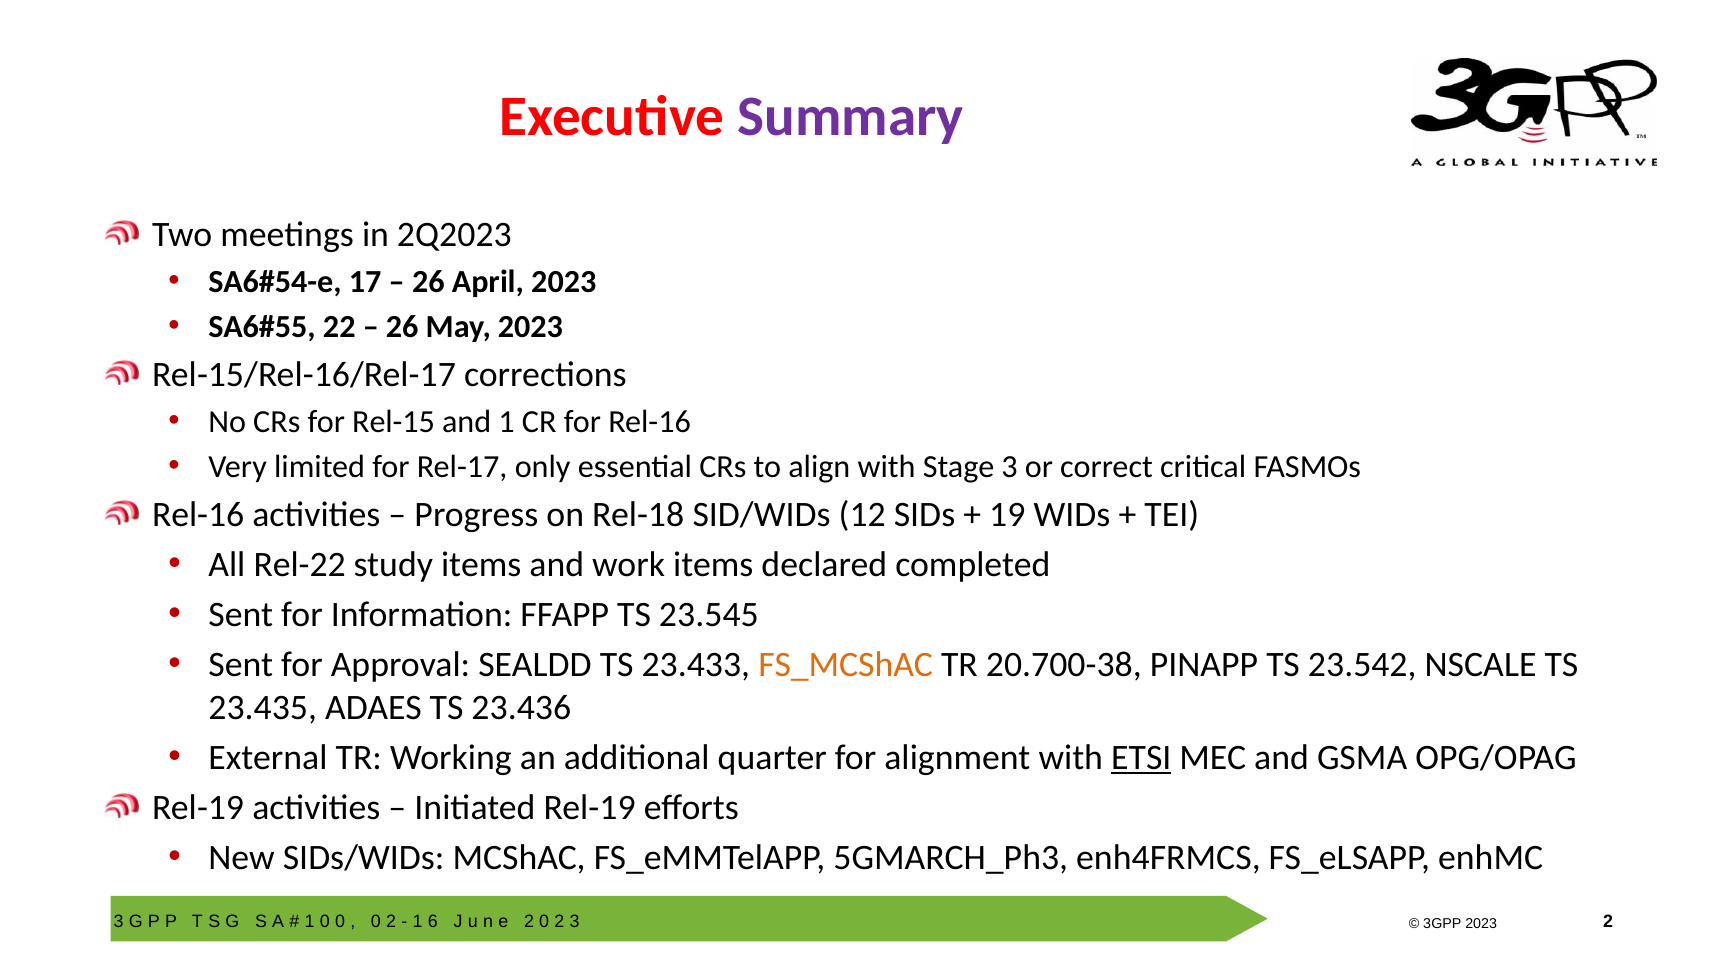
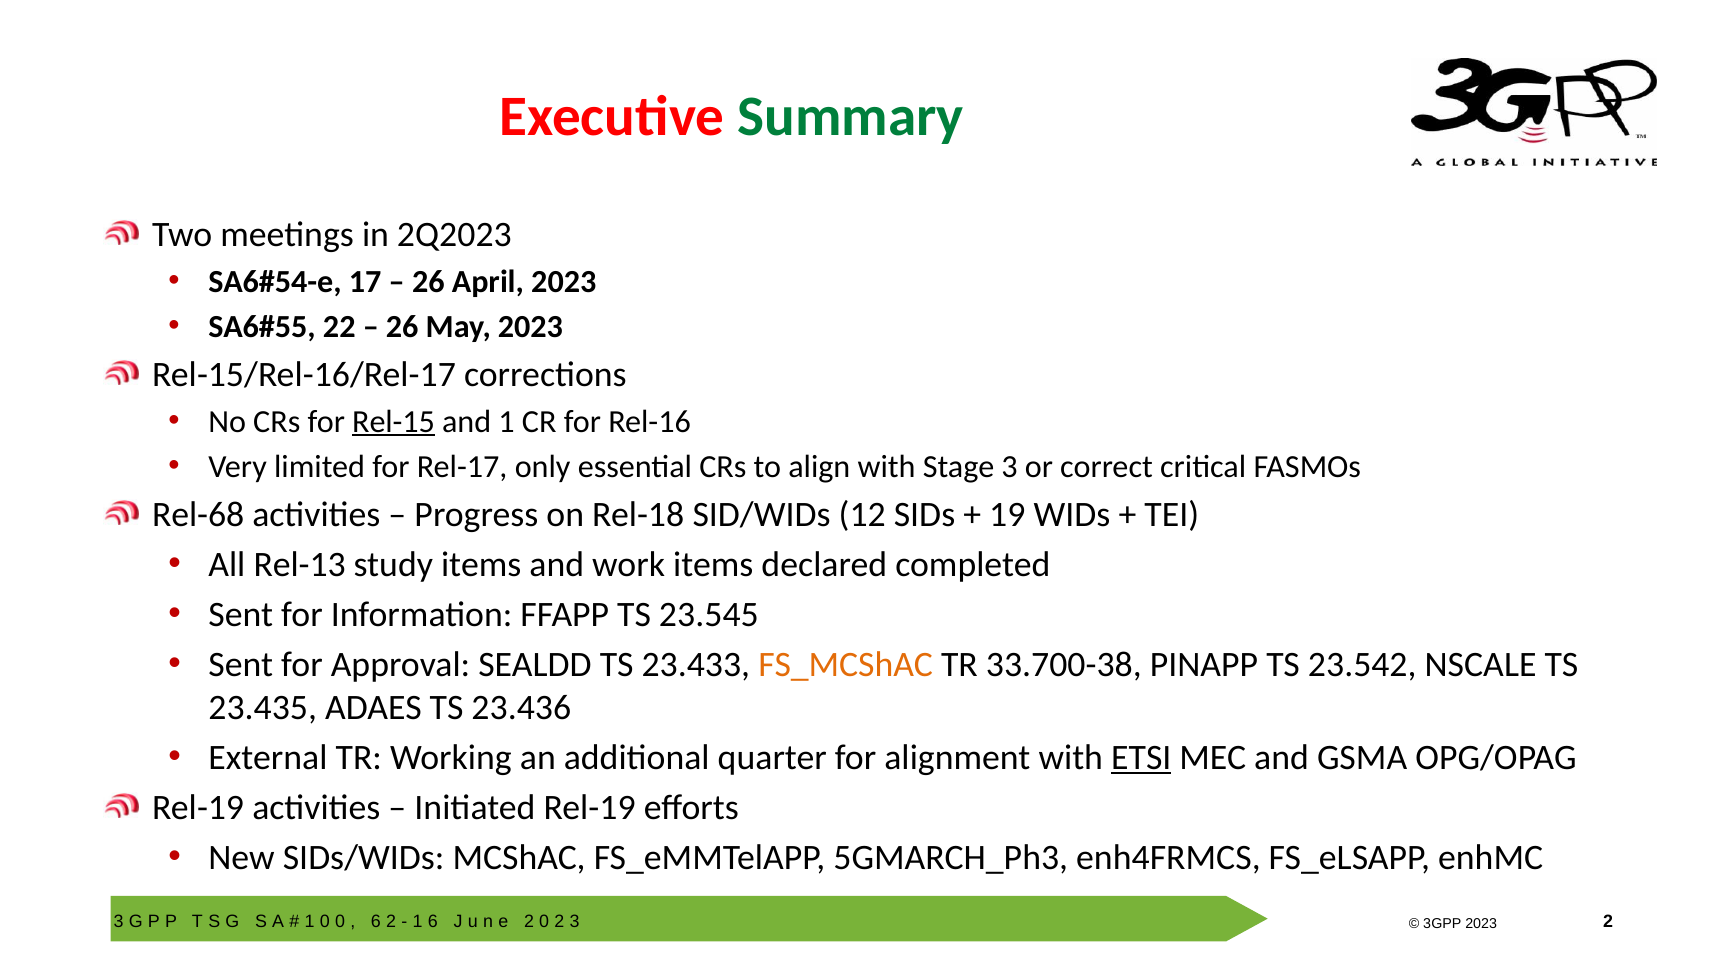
Summary colour: purple -> green (851, 116)
Rel-15 underline: none -> present (394, 422)
Rel-16: Rel-16 -> Rel-68 (198, 515)
Rel-22: Rel-22 -> Rel-13 (300, 565)
20.700-38: 20.700-38 -> 33.700-38 (1064, 665)
0: 0 -> 6 (376, 922)
